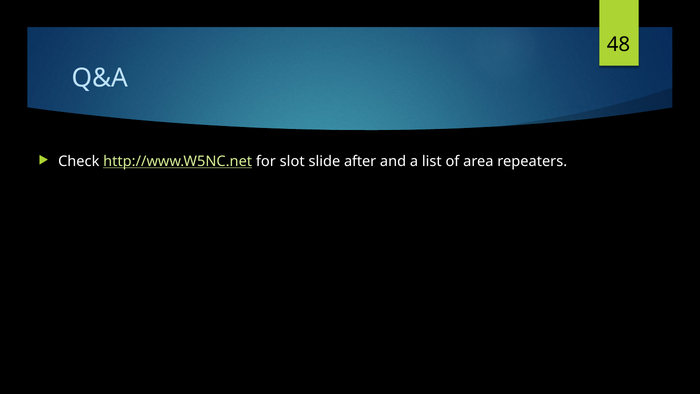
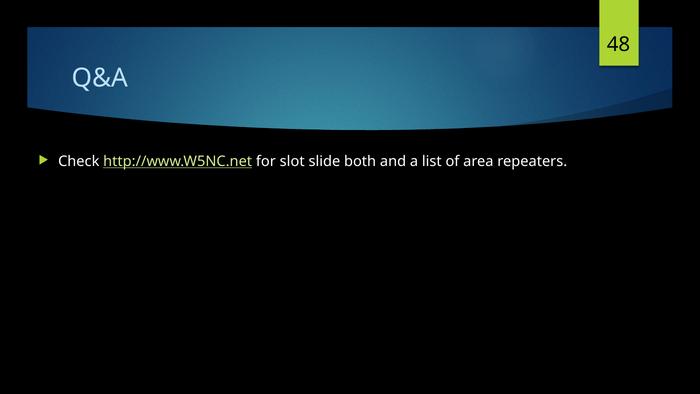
after: after -> both (360, 161)
